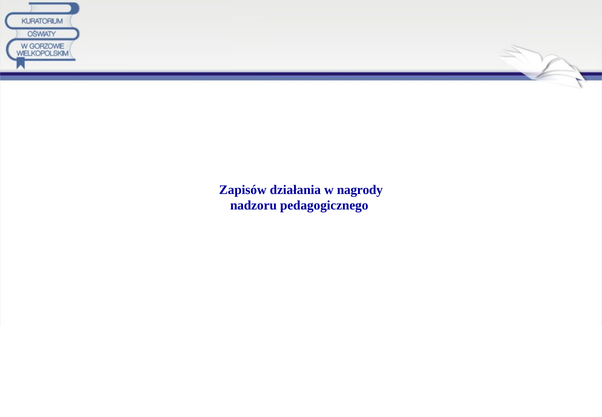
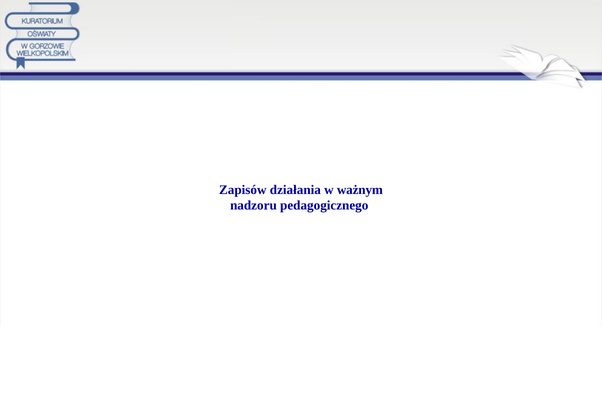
nagrody: nagrody -> ważnym (360, 190)
